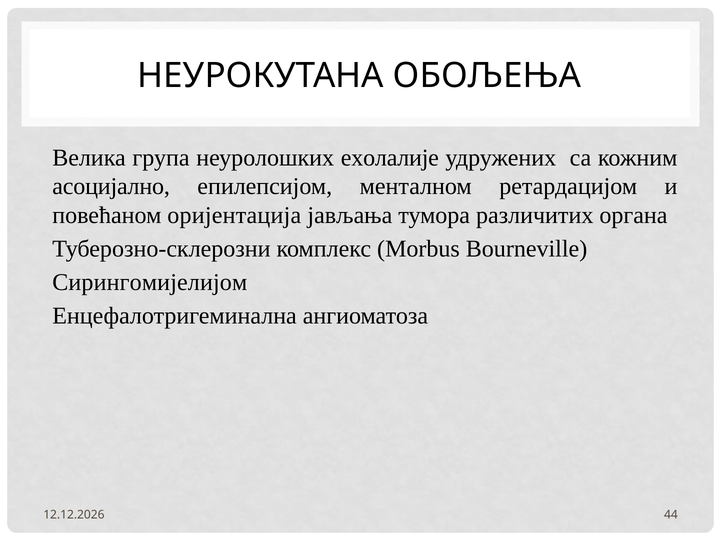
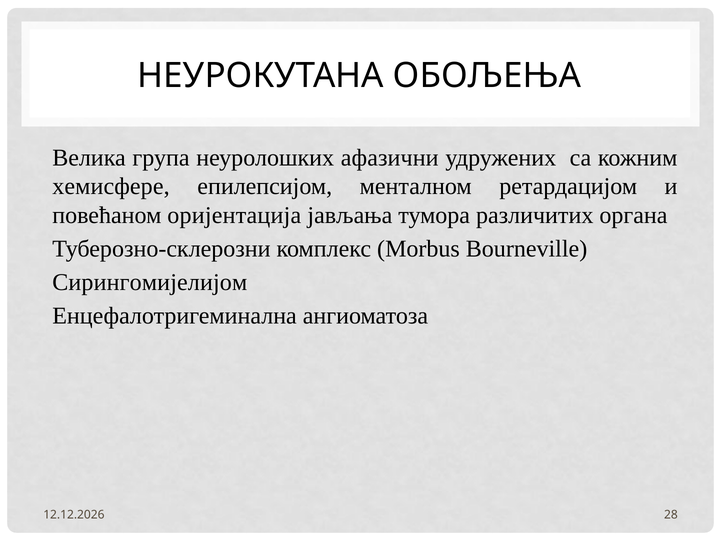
ехолалије: ехолалије -> афазични (390, 158)
асоцијално: асоцијално -> хемисфере (111, 187)
44: 44 -> 28 (671, 515)
